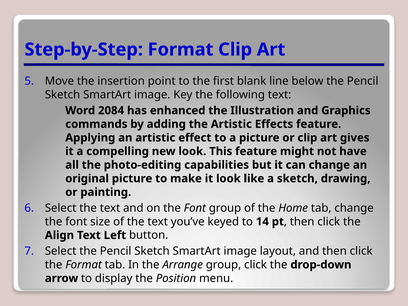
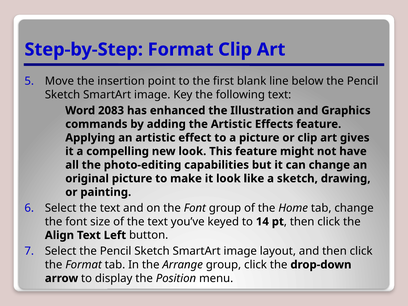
2084: 2084 -> 2083 (111, 111)
